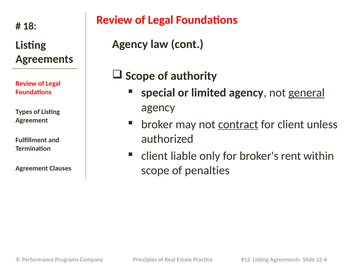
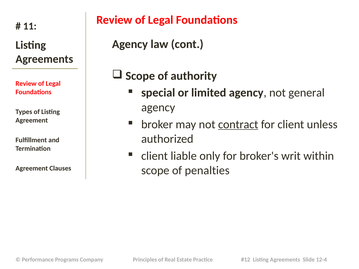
18: 18 -> 11 (30, 26)
general underline: present -> none (307, 93)
rent: rent -> writ (291, 156)
